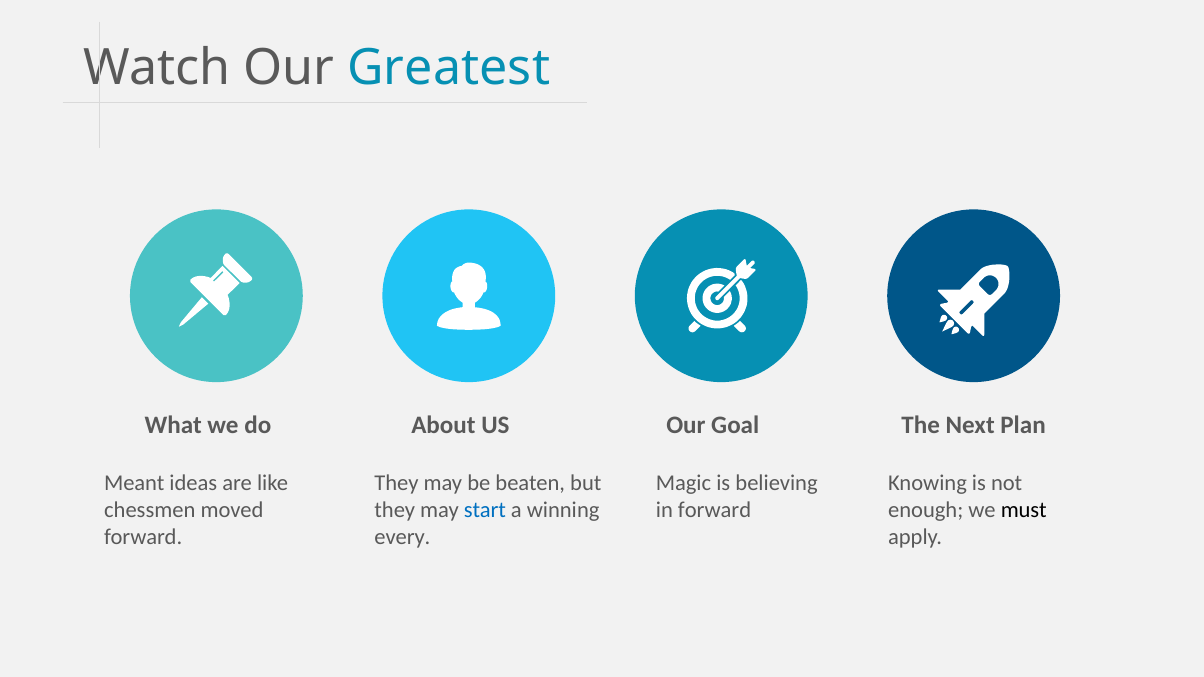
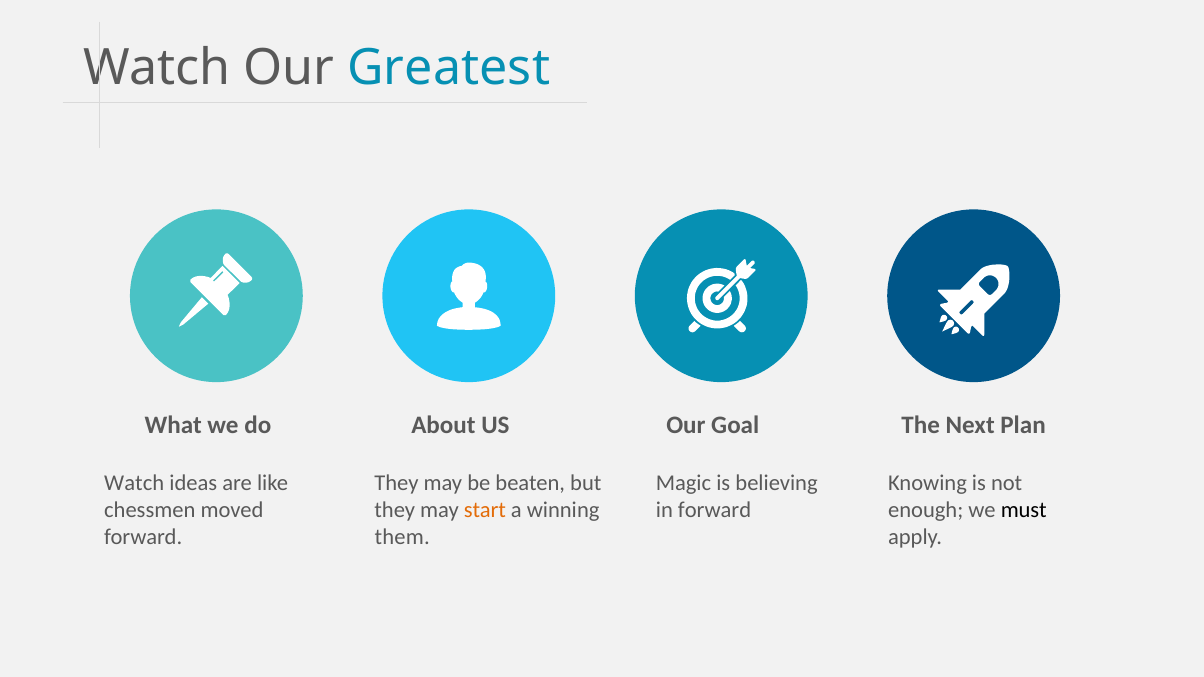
Meant: Meant -> Watch (134, 483)
start colour: blue -> orange (485, 510)
every: every -> them (402, 537)
